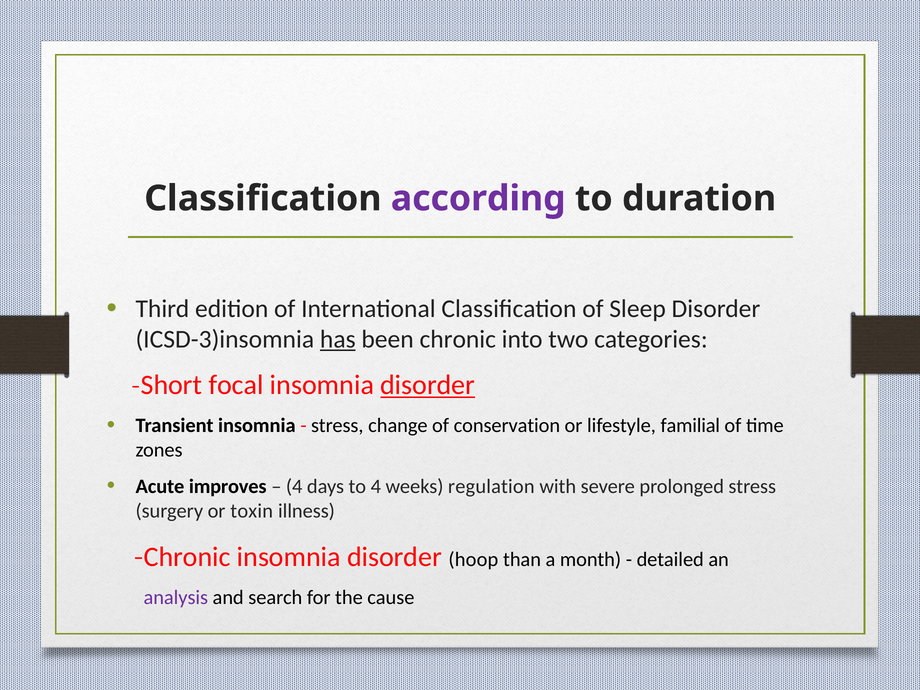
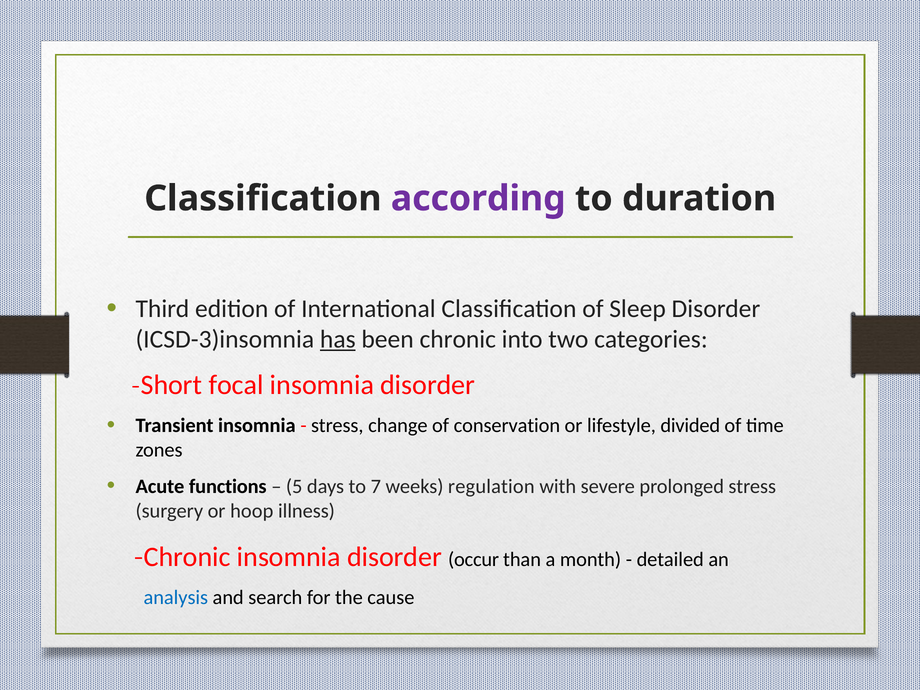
disorder underline: present -> none (428, 385)
familial: familial -> divided (690, 425)
improves: improves -> functions (228, 486)
4: 4 -> 5 (294, 486)
to 4: 4 -> 7 (376, 486)
toxin: toxin -> hoop (252, 511)
hoop: hoop -> occur (474, 559)
analysis colour: purple -> blue (176, 598)
